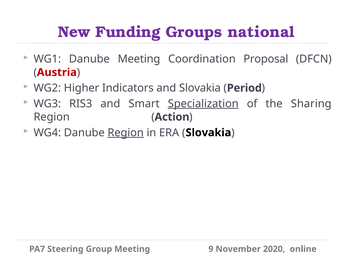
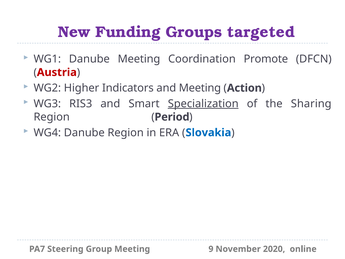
national: national -> targeted (261, 32)
Proposal: Proposal -> Promote (266, 59)
and Slovakia: Slovakia -> Meeting (200, 88)
Period: Period -> Action (244, 88)
Action: Action -> Period (172, 117)
Region underline: present -> none (126, 132)
Slovakia colour: black -> blue (208, 132)
